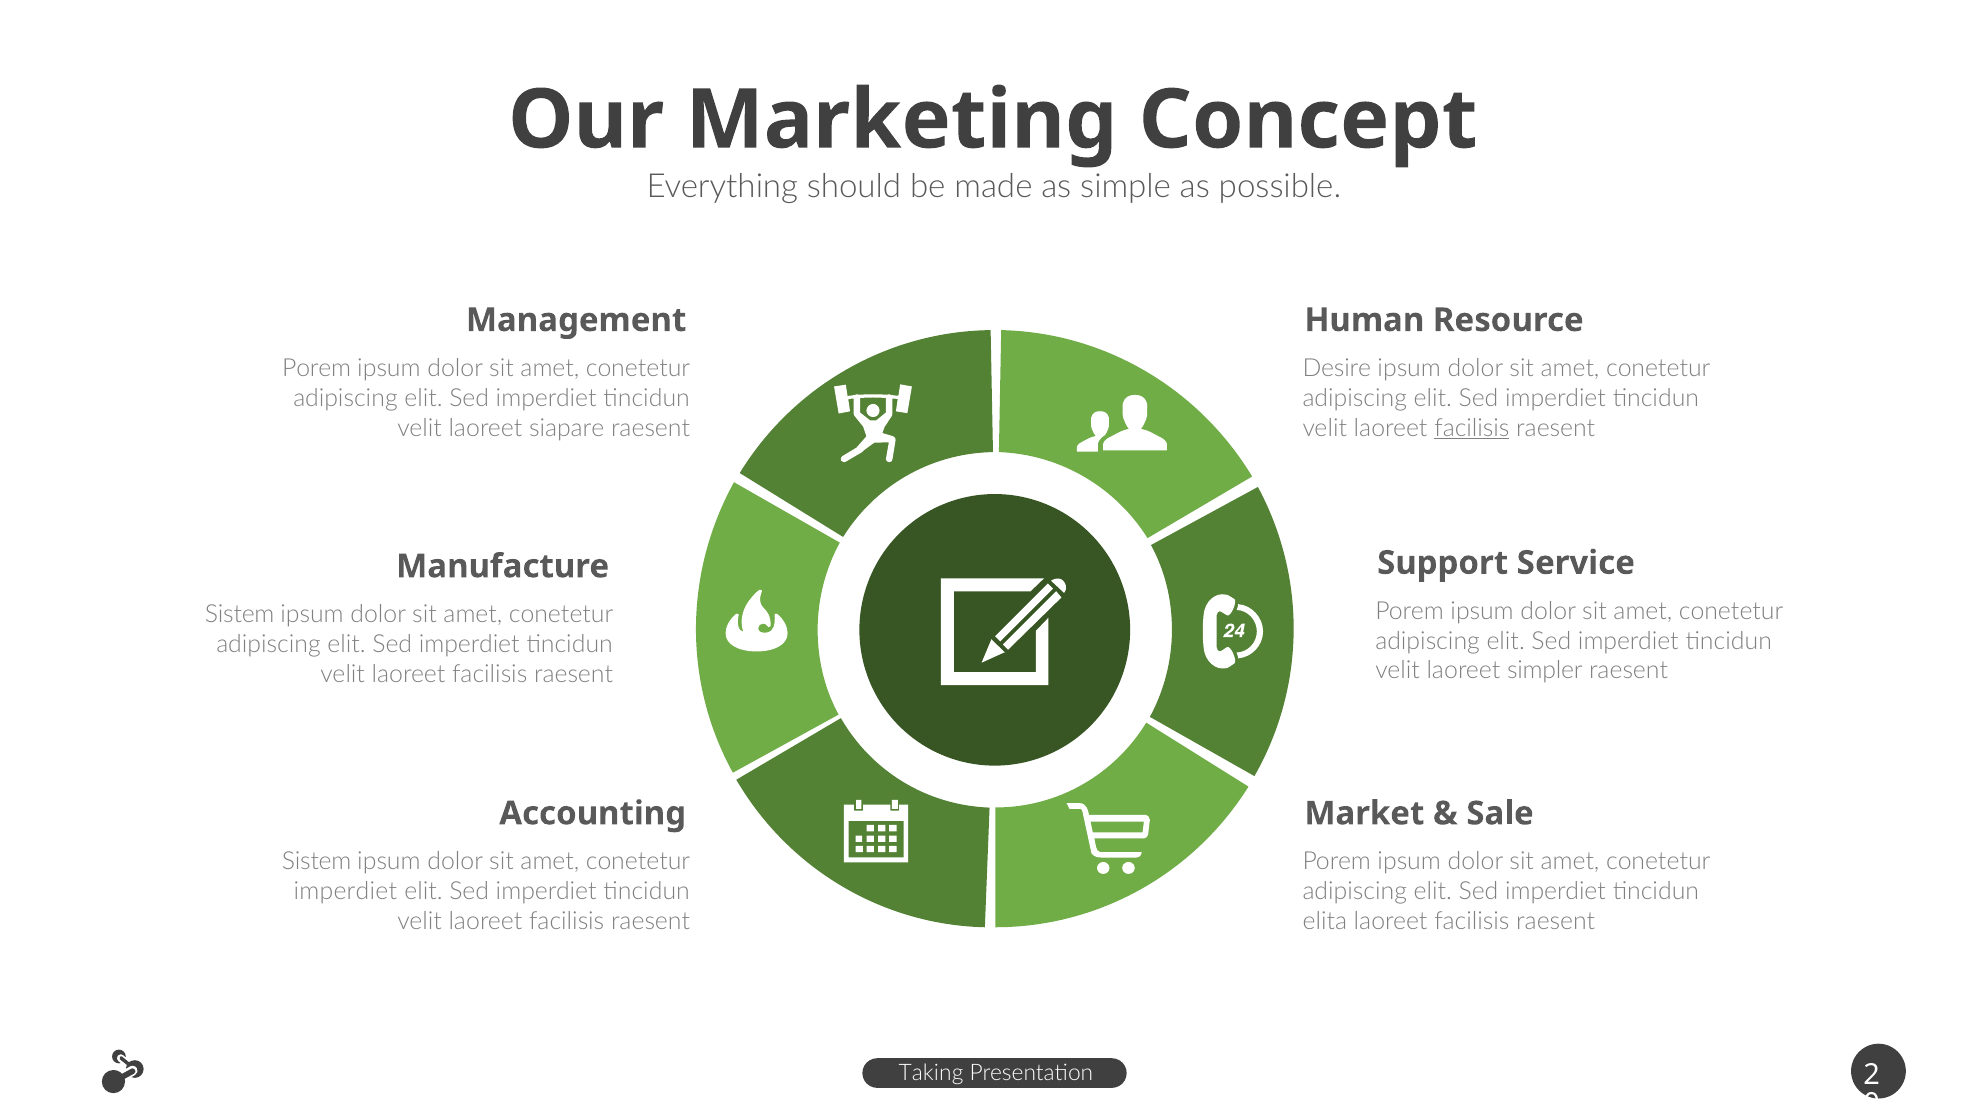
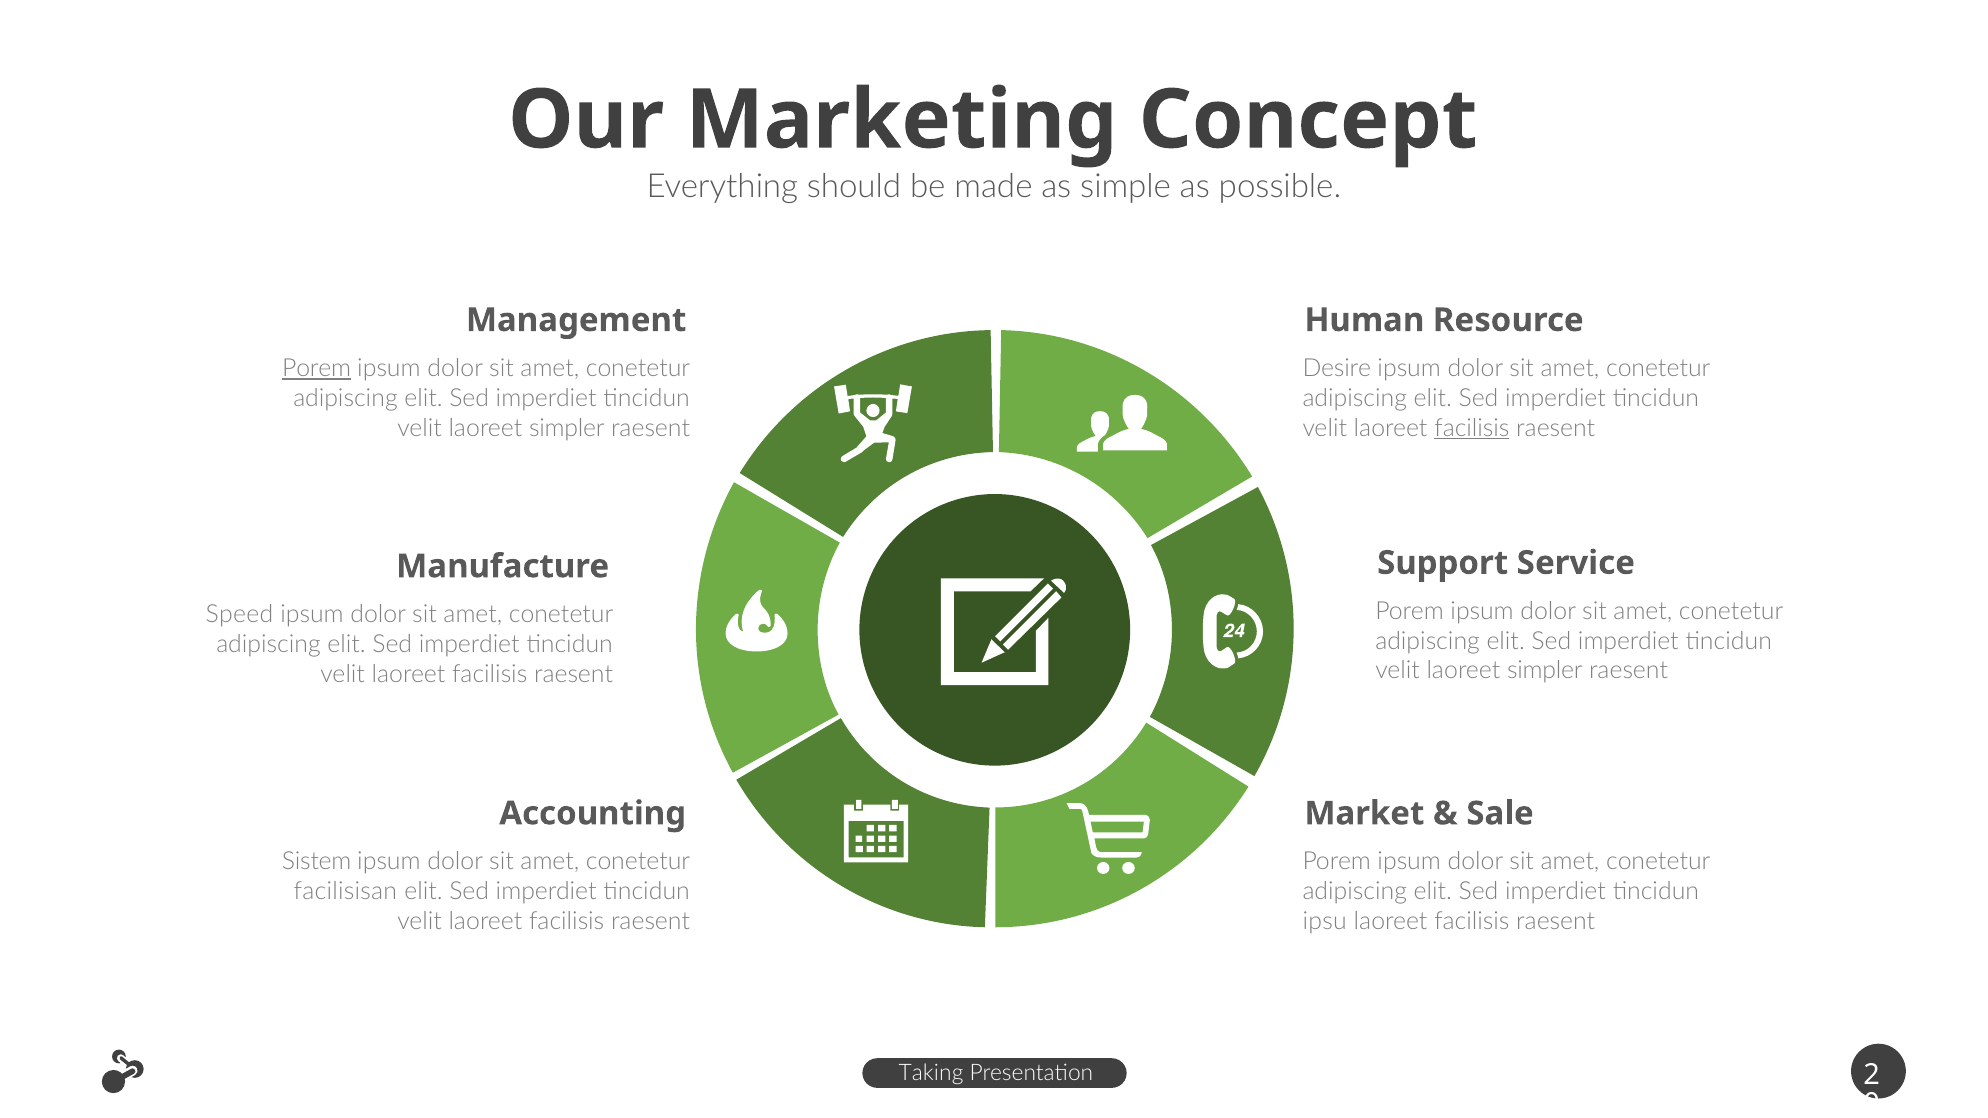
Porem underline: none -> present (317, 368)
siapare: siapare -> simpler (567, 428)
Sistem: Sistem -> Speed (239, 615)
imperdiet: imperdiet -> facilisisan (345, 892)
elita: elita -> ipsu (1325, 921)
